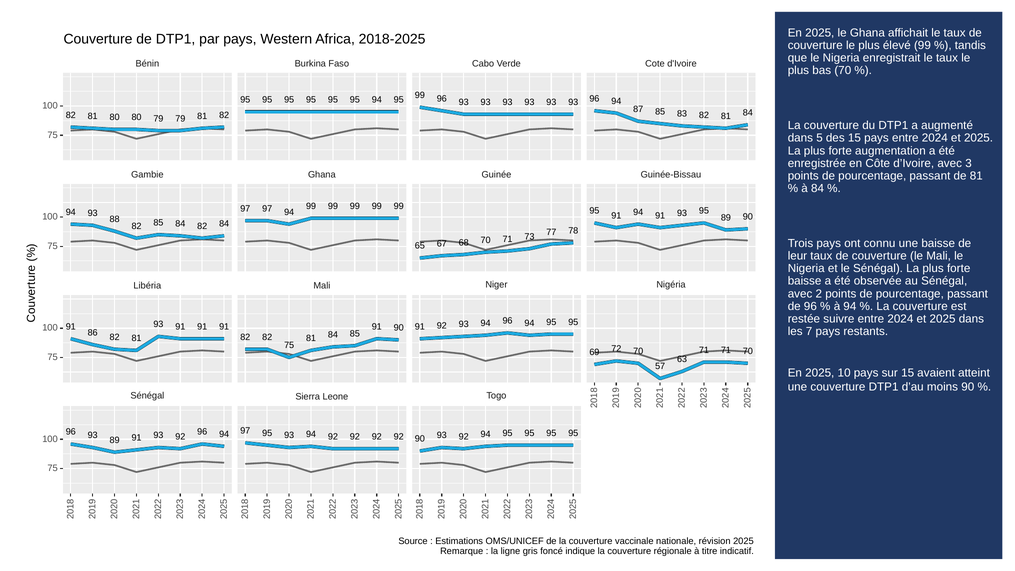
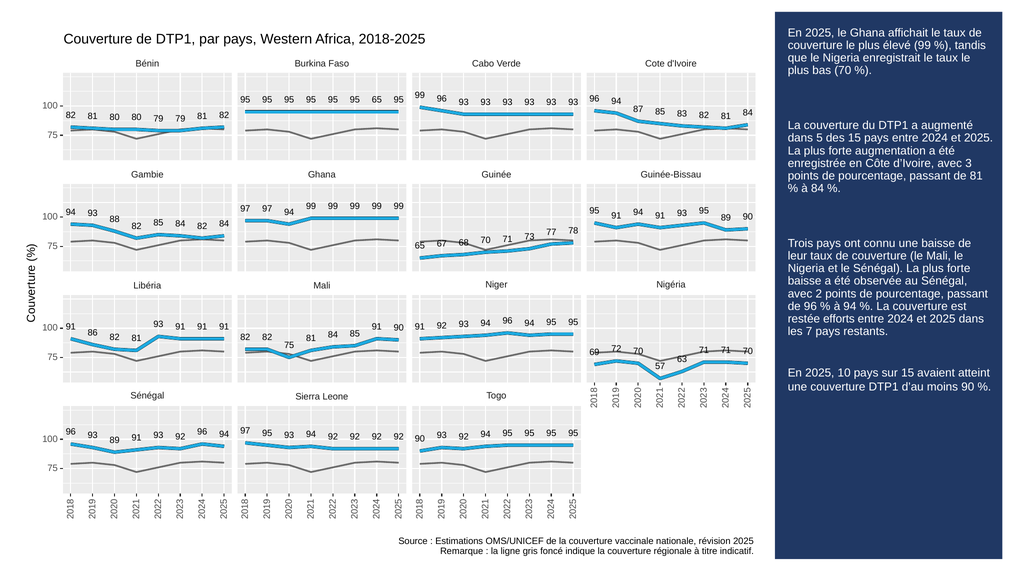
95 94: 94 -> 65 (377, 100)
suivre: suivre -> efforts (839, 319)
